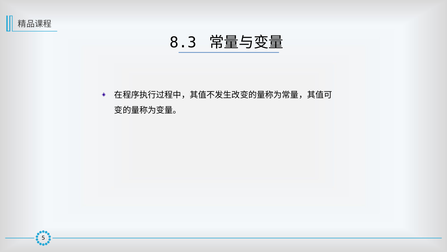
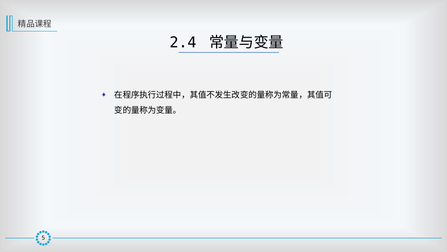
8.3: 8.3 -> 2.4 (183, 42)
